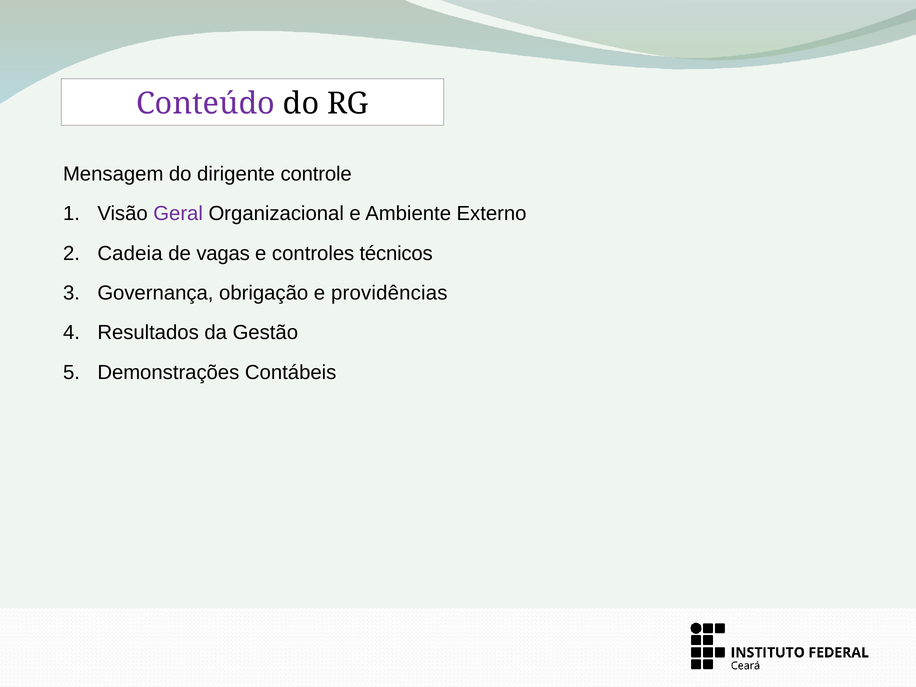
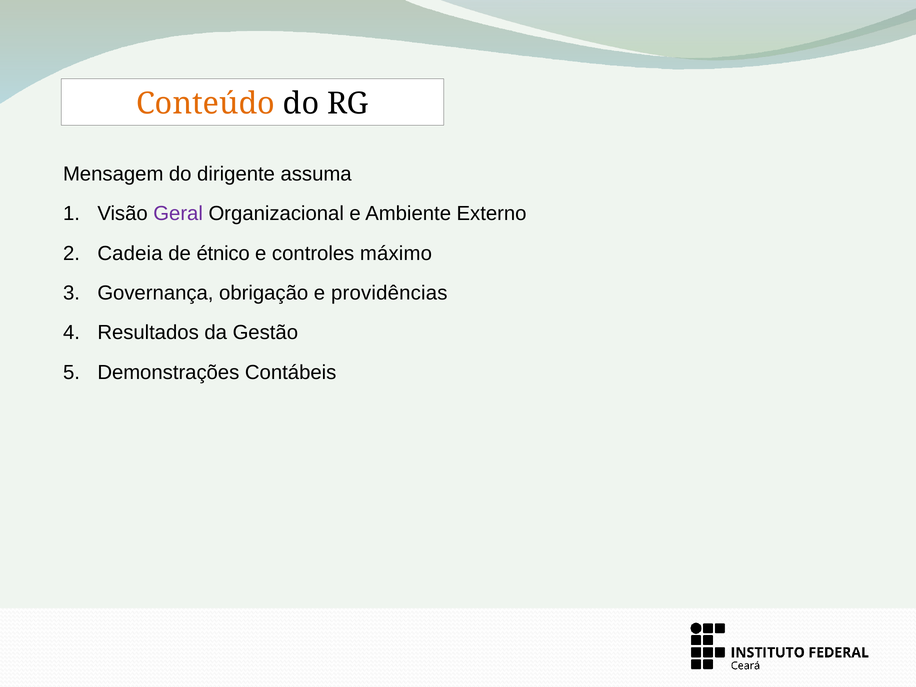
Conteúdo colour: purple -> orange (206, 104)
controle: controle -> assuma (316, 174)
vagas: vagas -> étnico (223, 253)
técnicos: técnicos -> máximo (396, 253)
